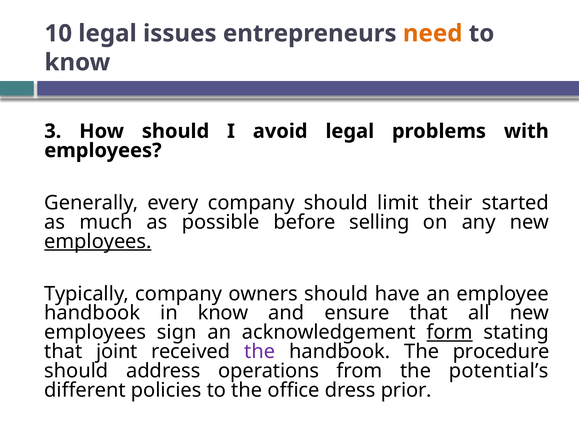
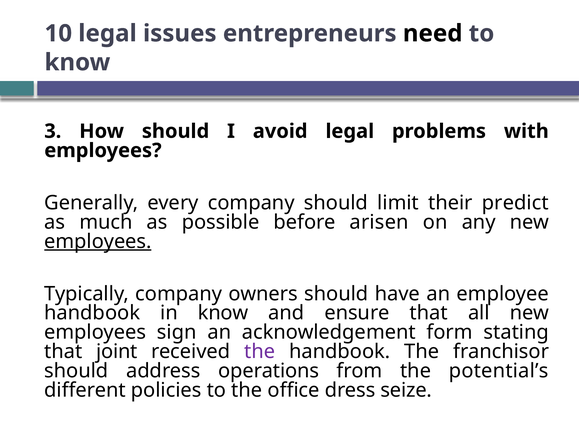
need colour: orange -> black (433, 33)
started: started -> predict (515, 203)
selling: selling -> arisen (379, 222)
form underline: present -> none (450, 332)
procedure: procedure -> franchisor (501, 352)
prior: prior -> seize (406, 390)
